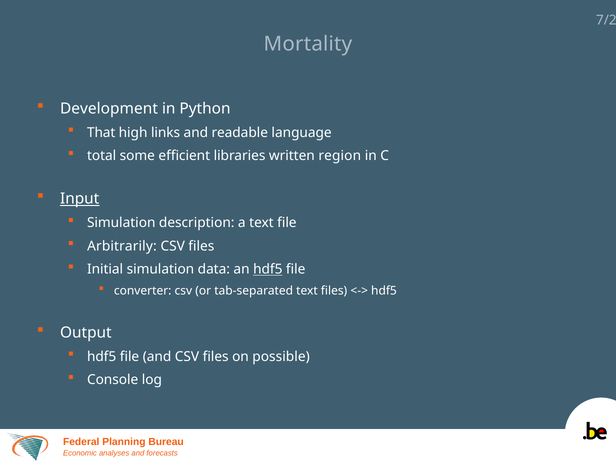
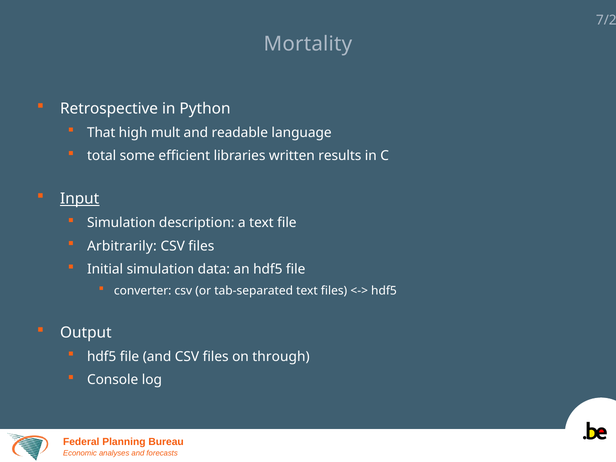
Development: Development -> Retrospective (109, 109)
links: links -> mult (166, 133)
region: region -> results (340, 156)
hdf5 underline: present -> none (268, 269)
possible: possible -> through (281, 357)
